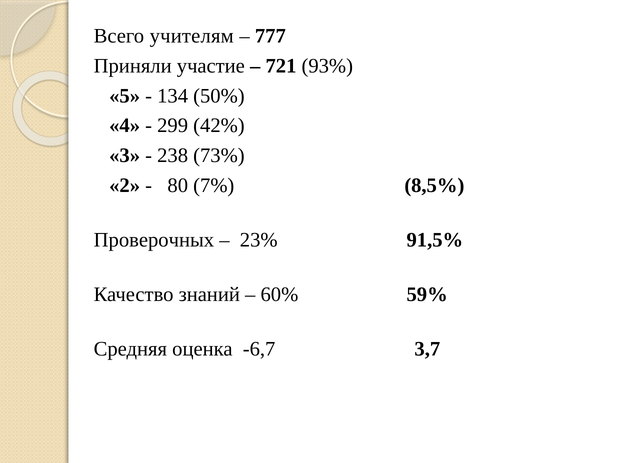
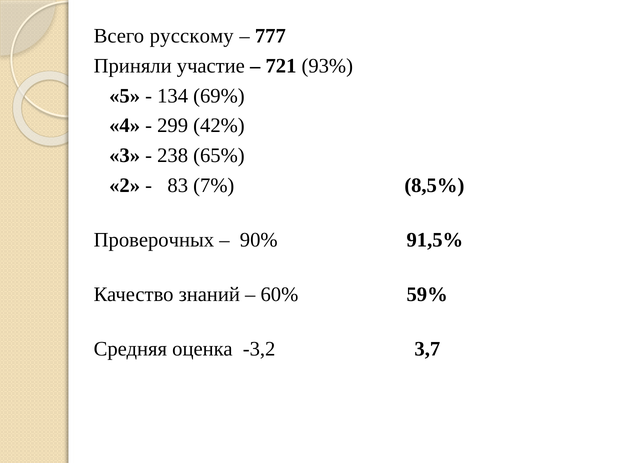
учителям: учителям -> русскому (192, 36)
50%: 50% -> 69% (219, 96)
73%: 73% -> 65% (219, 156)
80: 80 -> 83 (178, 186)
23%: 23% -> 90% (259, 240)
-6,7: -6,7 -> -3,2 (259, 349)
